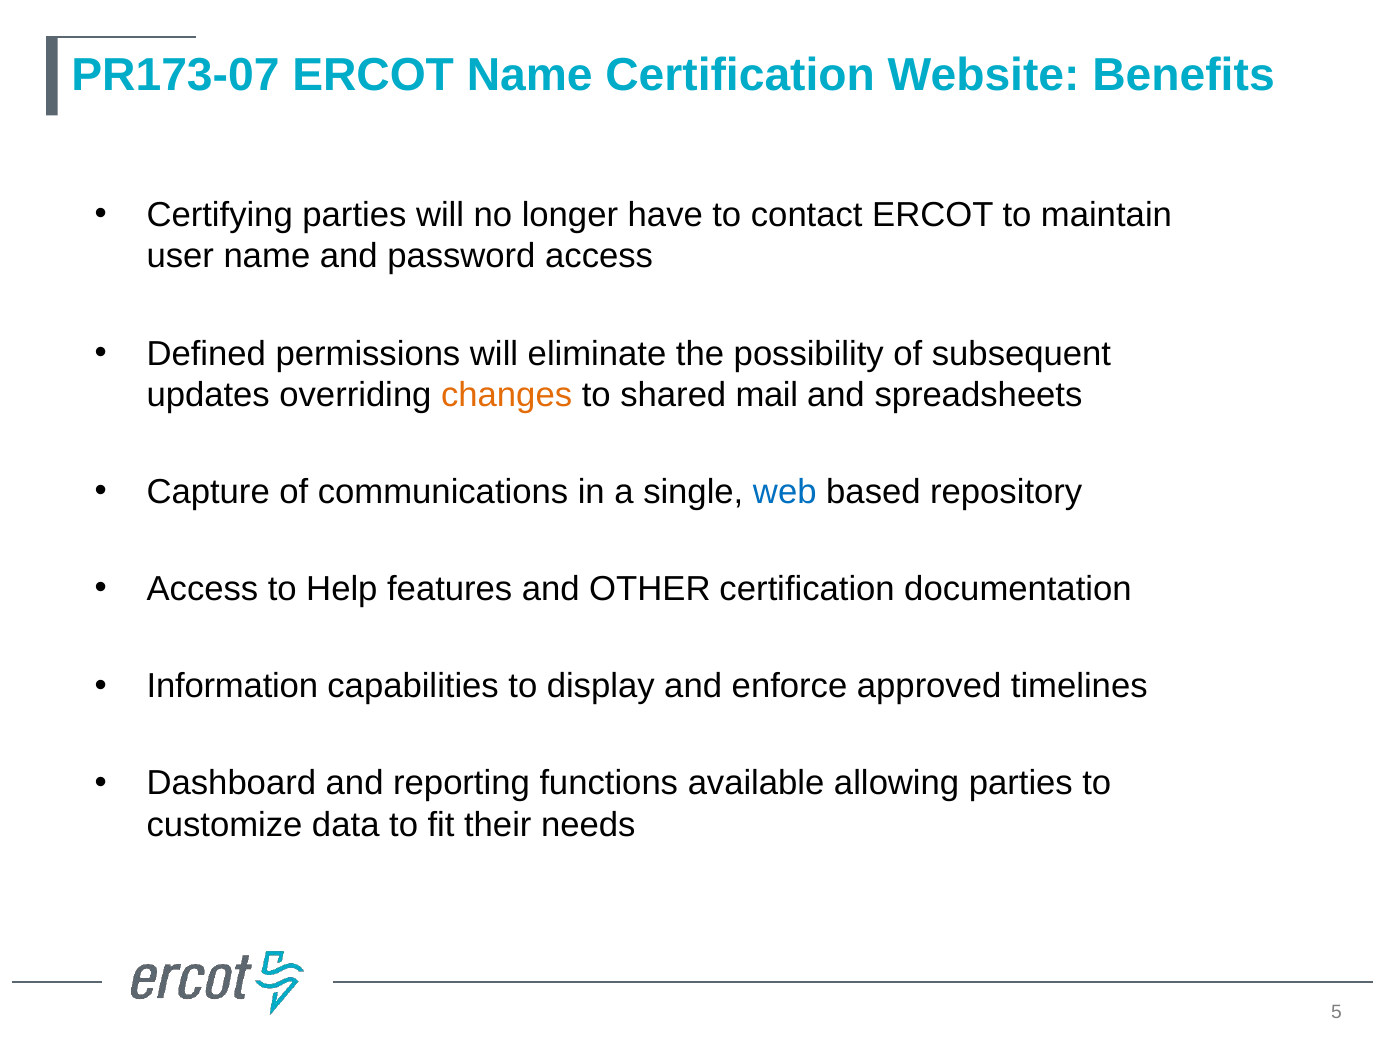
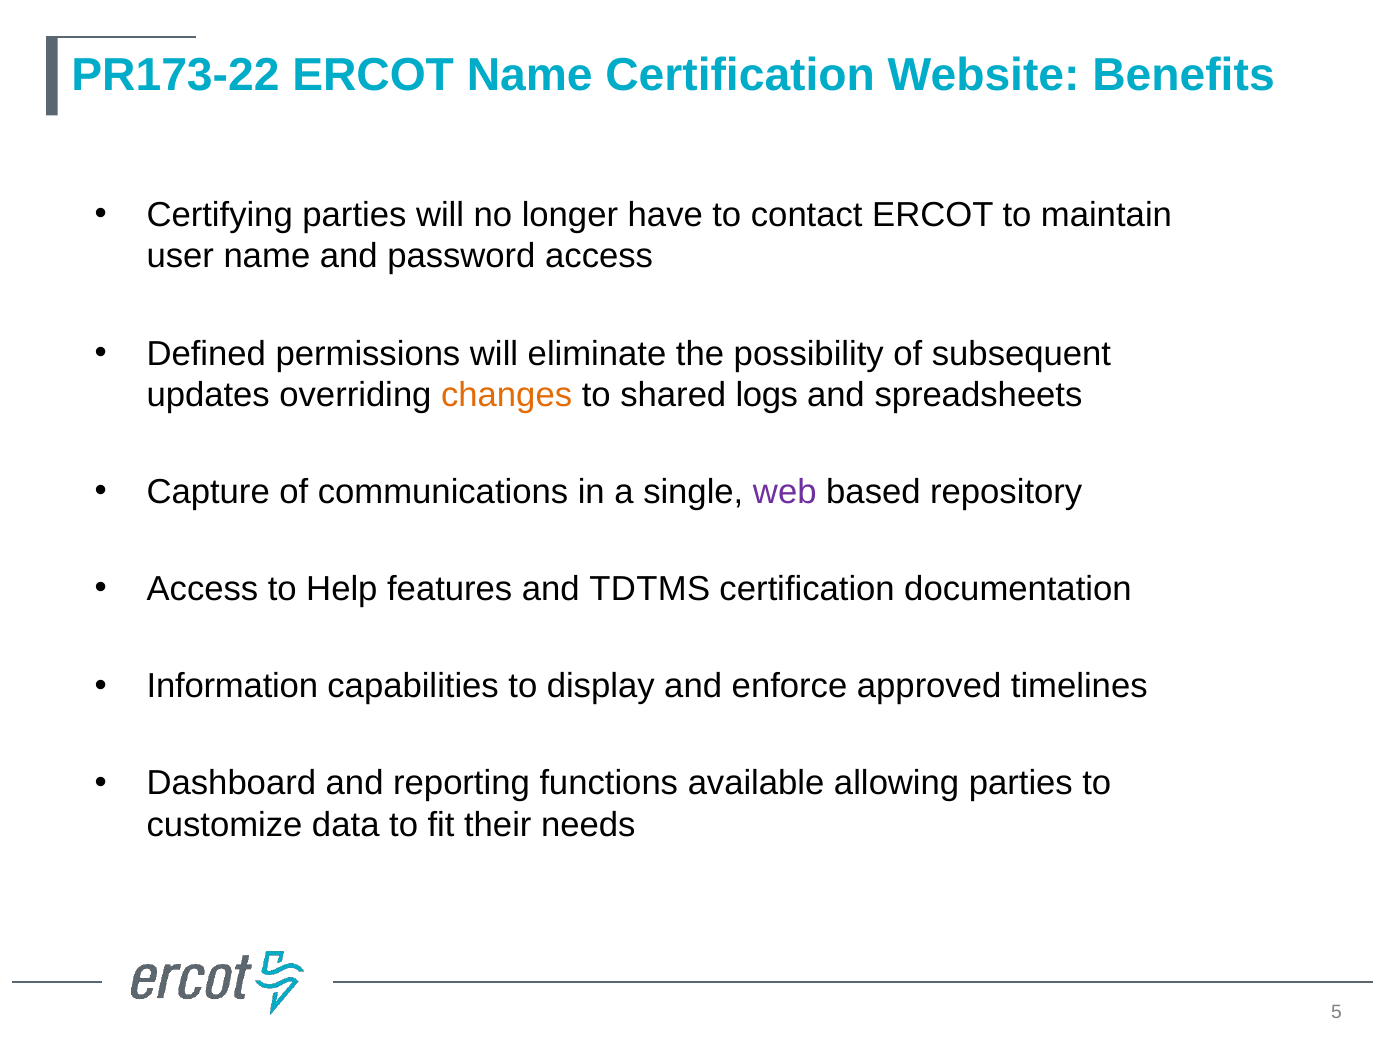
PR173-07: PR173-07 -> PR173-22 (175, 75)
mail: mail -> logs (767, 395)
web colour: blue -> purple (785, 492)
OTHER: OTHER -> TDTMS (650, 590)
